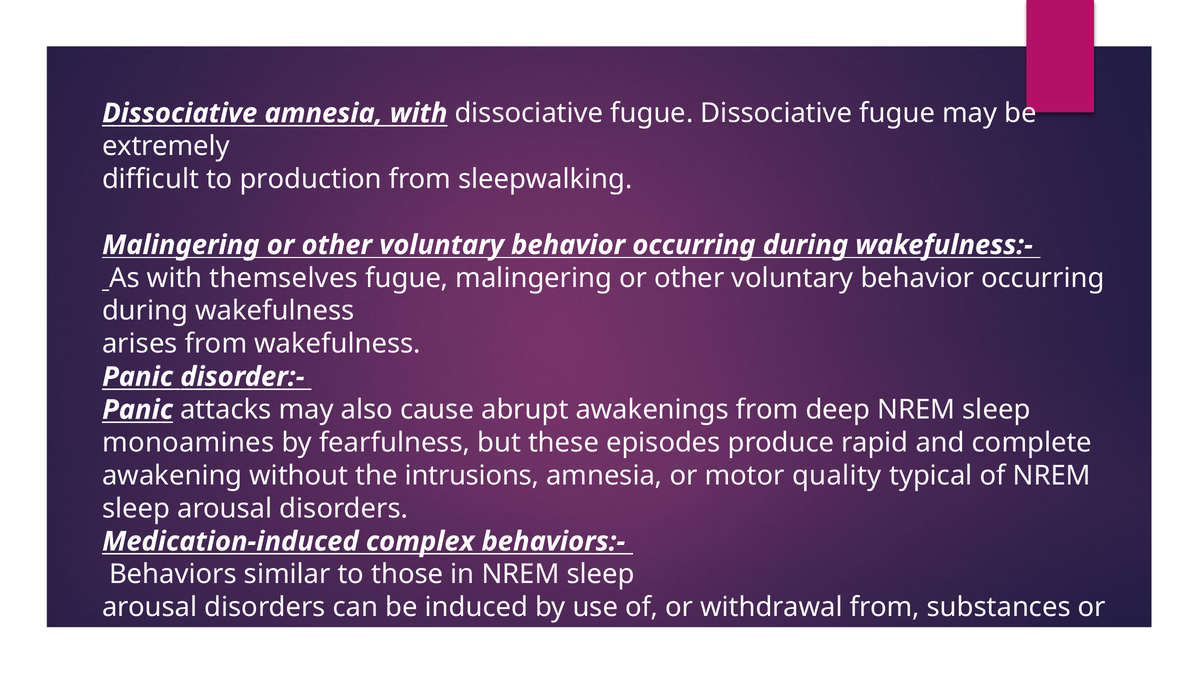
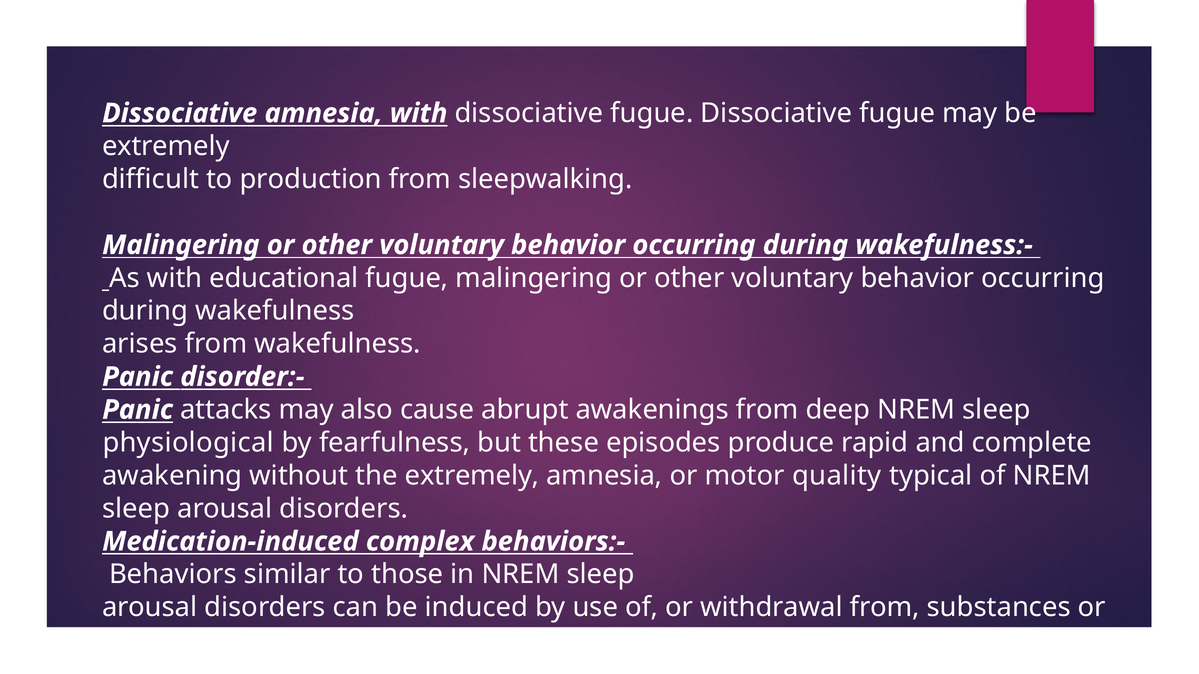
themselves: themselves -> educational (284, 278)
monoamines: monoamines -> physiological (188, 443)
the intrusions: intrusions -> extremely (472, 476)
